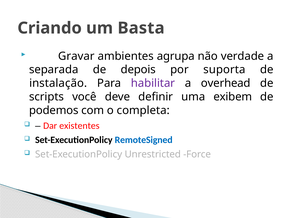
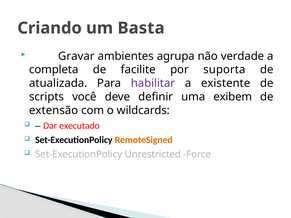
separada: separada -> completa (54, 70)
depois: depois -> facilite (138, 70)
instalação: instalação -> atualizada (58, 83)
overhead: overhead -> existente (226, 83)
podemos: podemos -> extensão (54, 111)
completa: completa -> wildcards (143, 111)
existentes: existentes -> executado (79, 126)
RemoteSigned colour: blue -> orange (144, 140)
